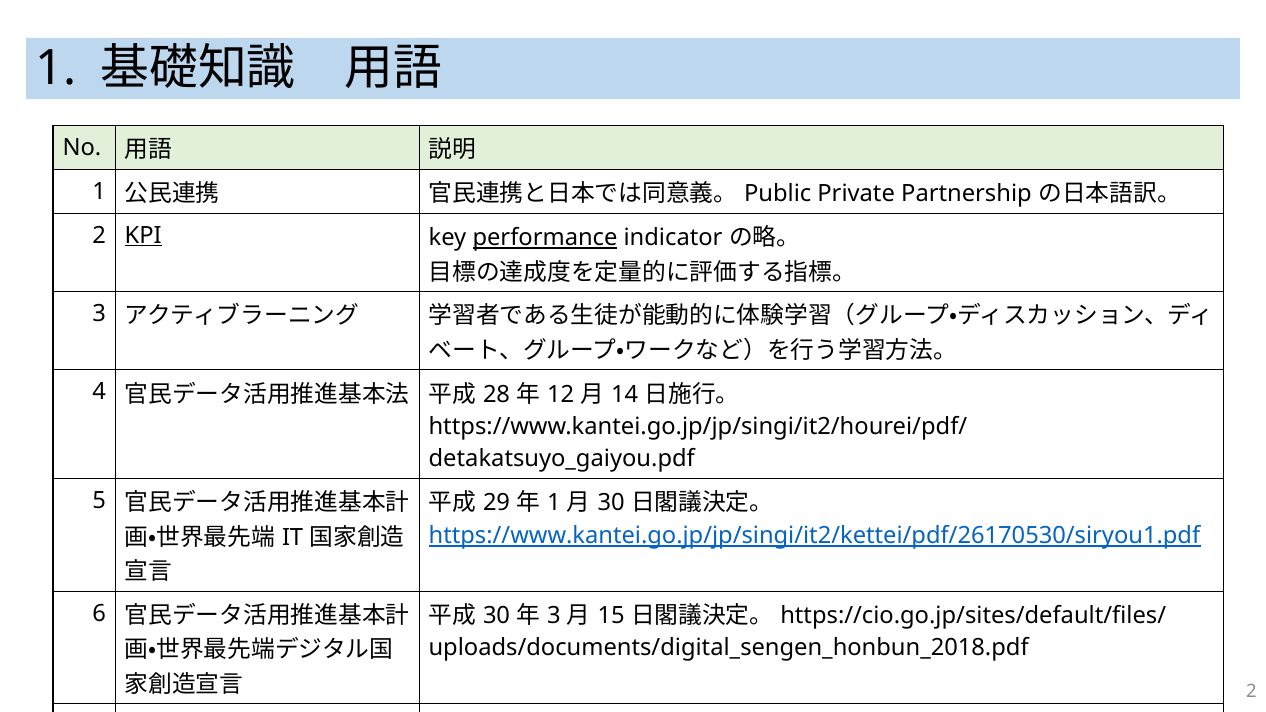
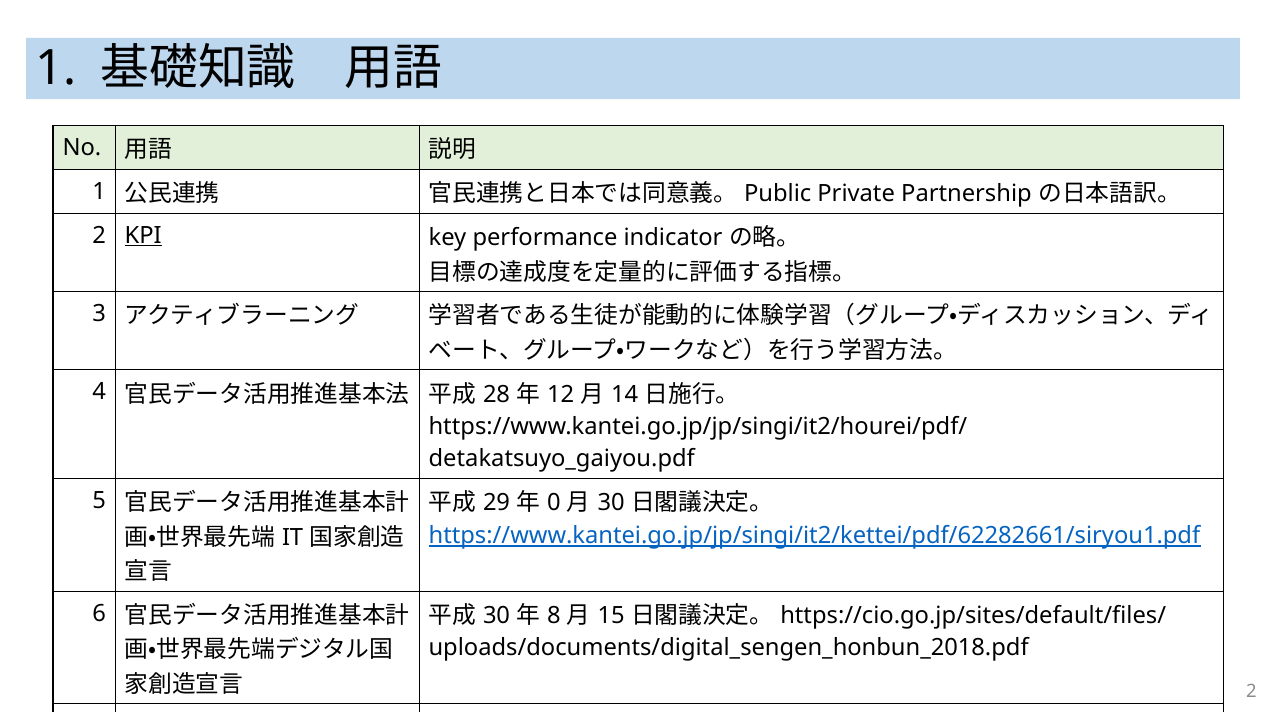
performance underline: present -> none (545, 238)
1: 1 -> 0 (554, 503)
https://www.kantei.go.jp/jp/singi/it2/kettei/pdf/26170530/siryou1.pdf: https://www.kantei.go.jp/jp/singi/it2/kettei/pdf/26170530/siryou1.pdf -> https://www.kantei.go.jp/jp/singi/it2/kettei/pdf/62282661/siryou1.pdf (814, 535)
3: 3 -> 8 (554, 616)
